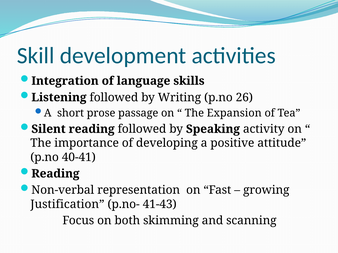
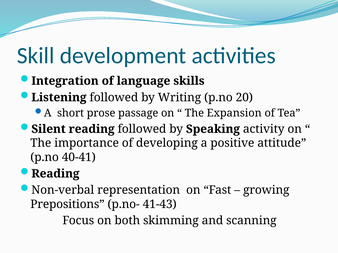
26: 26 -> 20 (244, 98)
Justification: Justification -> Prepositions (67, 205)
